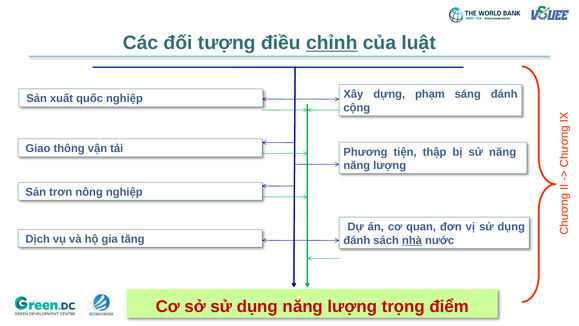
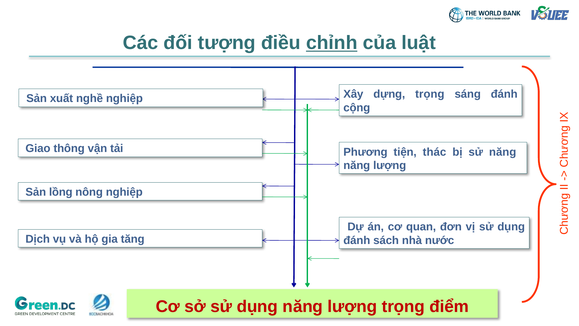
dựng phạm: phạm -> trọng (430, 94)
quốc: quốc -> nghề (90, 98)
thập: thập -> thác (435, 152)
trơn: trơn -> lồng (61, 192)
nhà underline: present -> none (412, 240)
